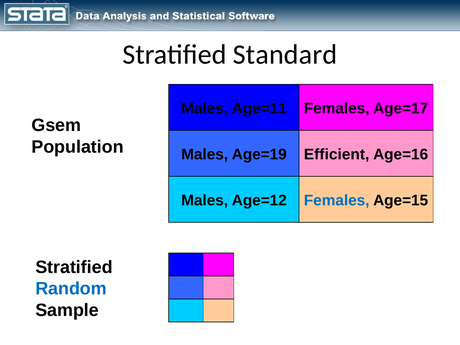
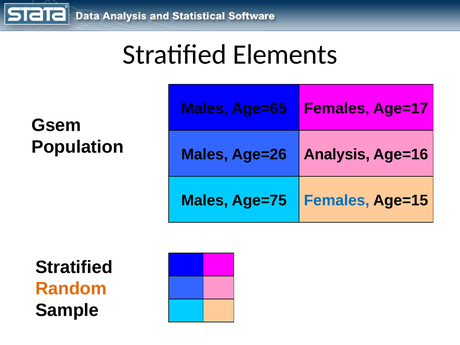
Standard: Standard -> Elements (285, 55)
Age=11: Age=11 -> Age=65 (259, 108)
Age=19: Age=19 -> Age=26 (259, 154)
Efficient: Efficient -> Analysis (337, 154)
Age=12: Age=12 -> Age=75 (259, 200)
Random colour: blue -> orange (71, 289)
